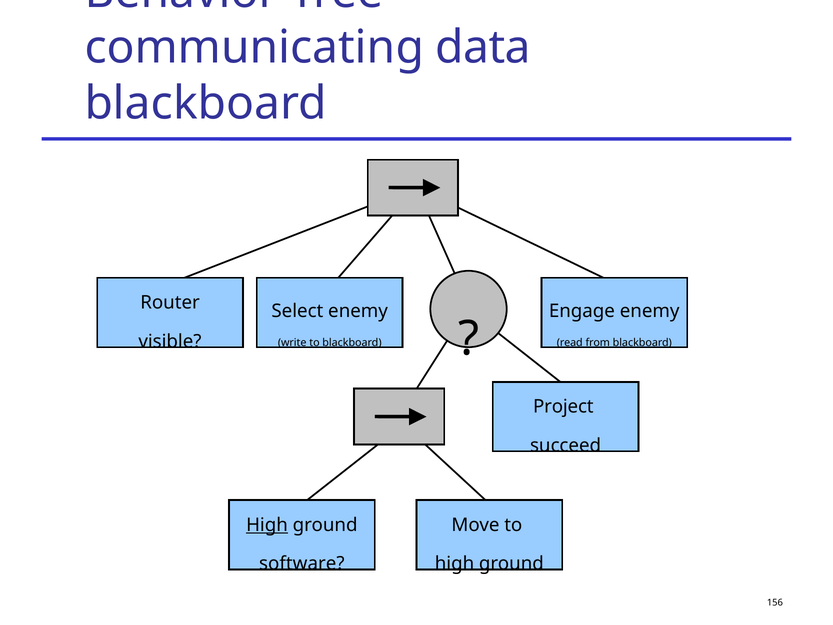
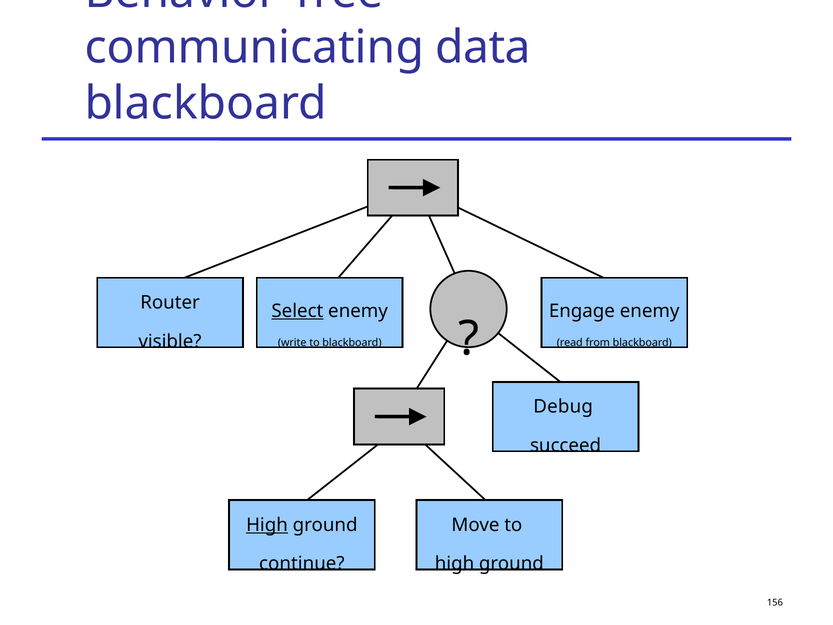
Select underline: none -> present (297, 311)
Project: Project -> Debug (563, 407)
software: software -> continue (302, 564)
